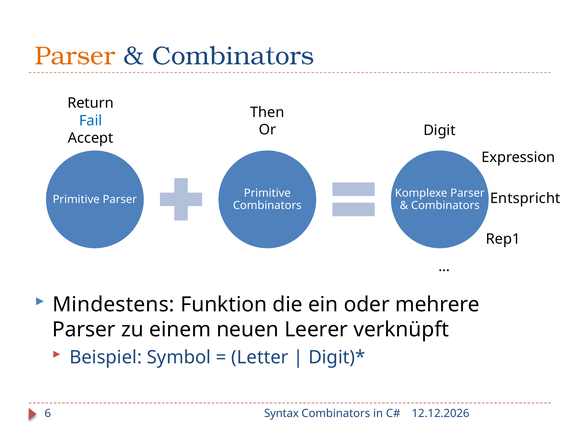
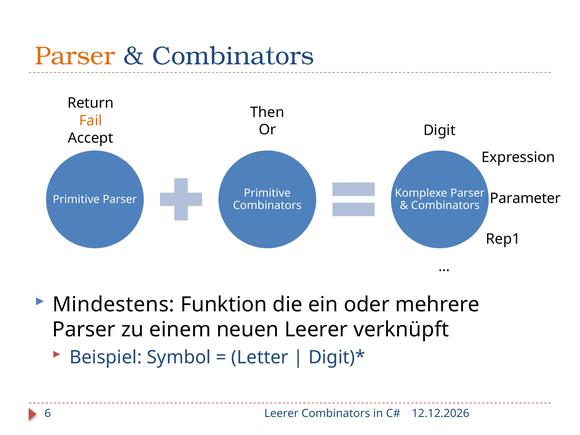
Fail colour: blue -> orange (91, 121)
Entspricht: Entspricht -> Parameter (525, 198)
Syntax: Syntax -> Leerer (281, 414)
